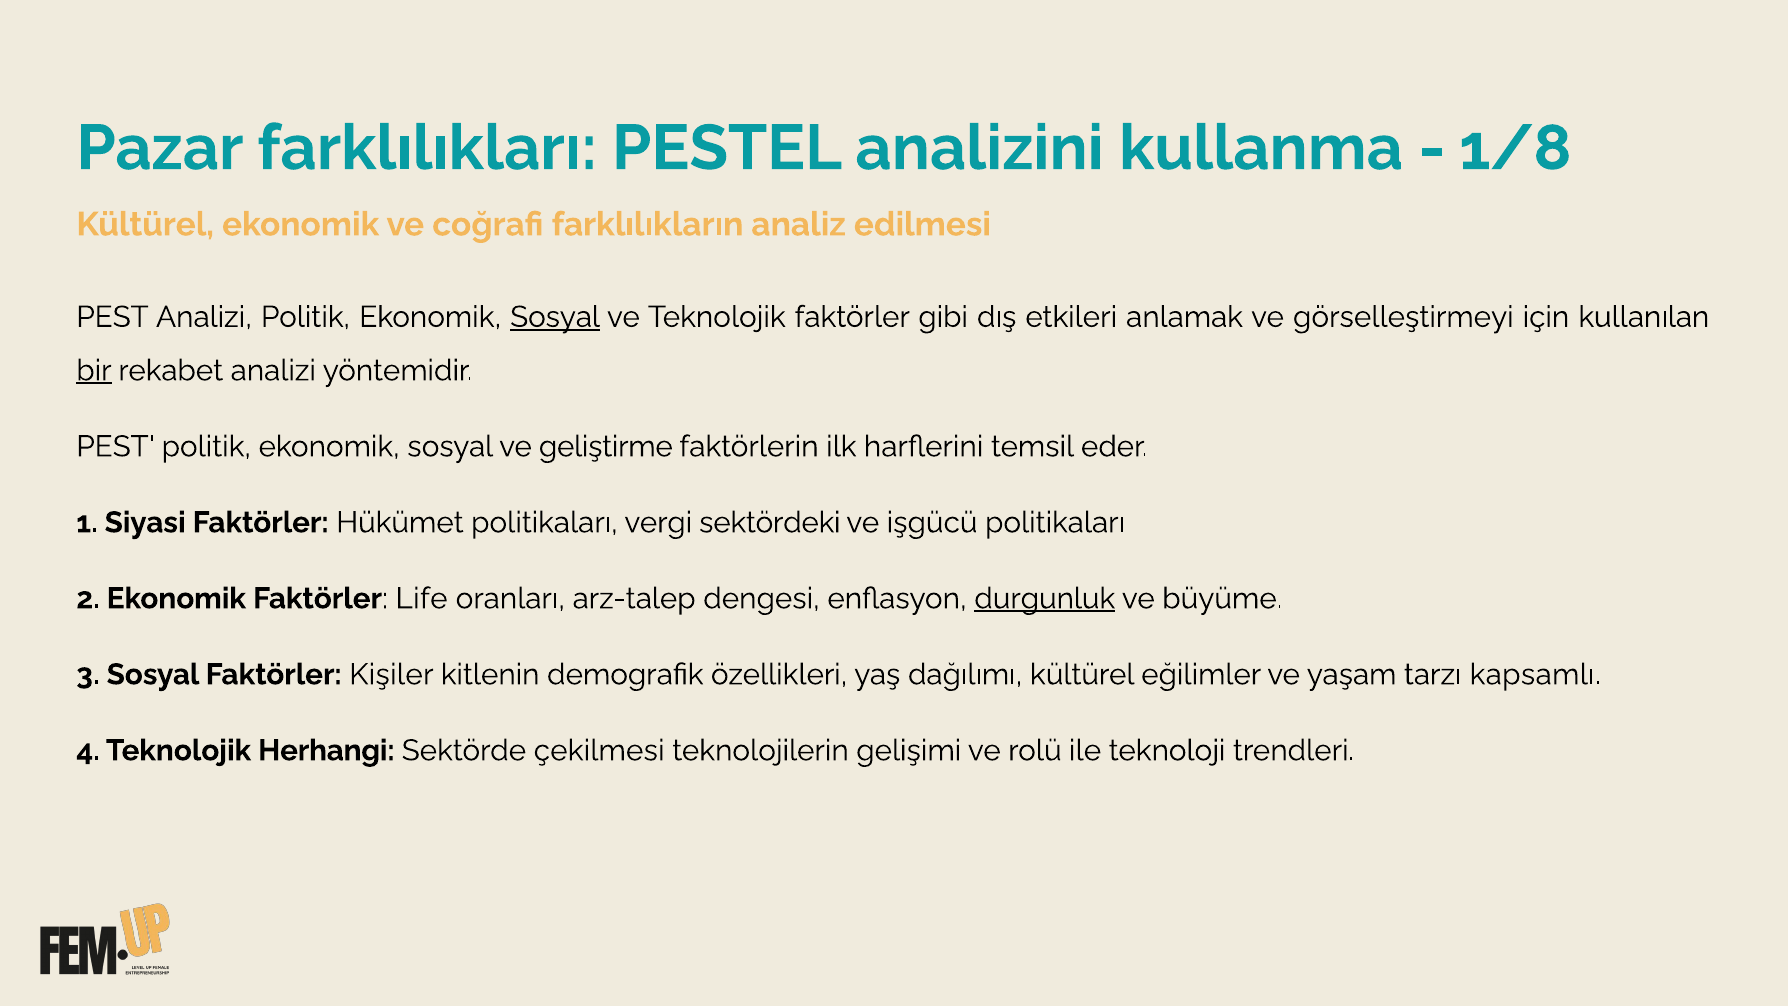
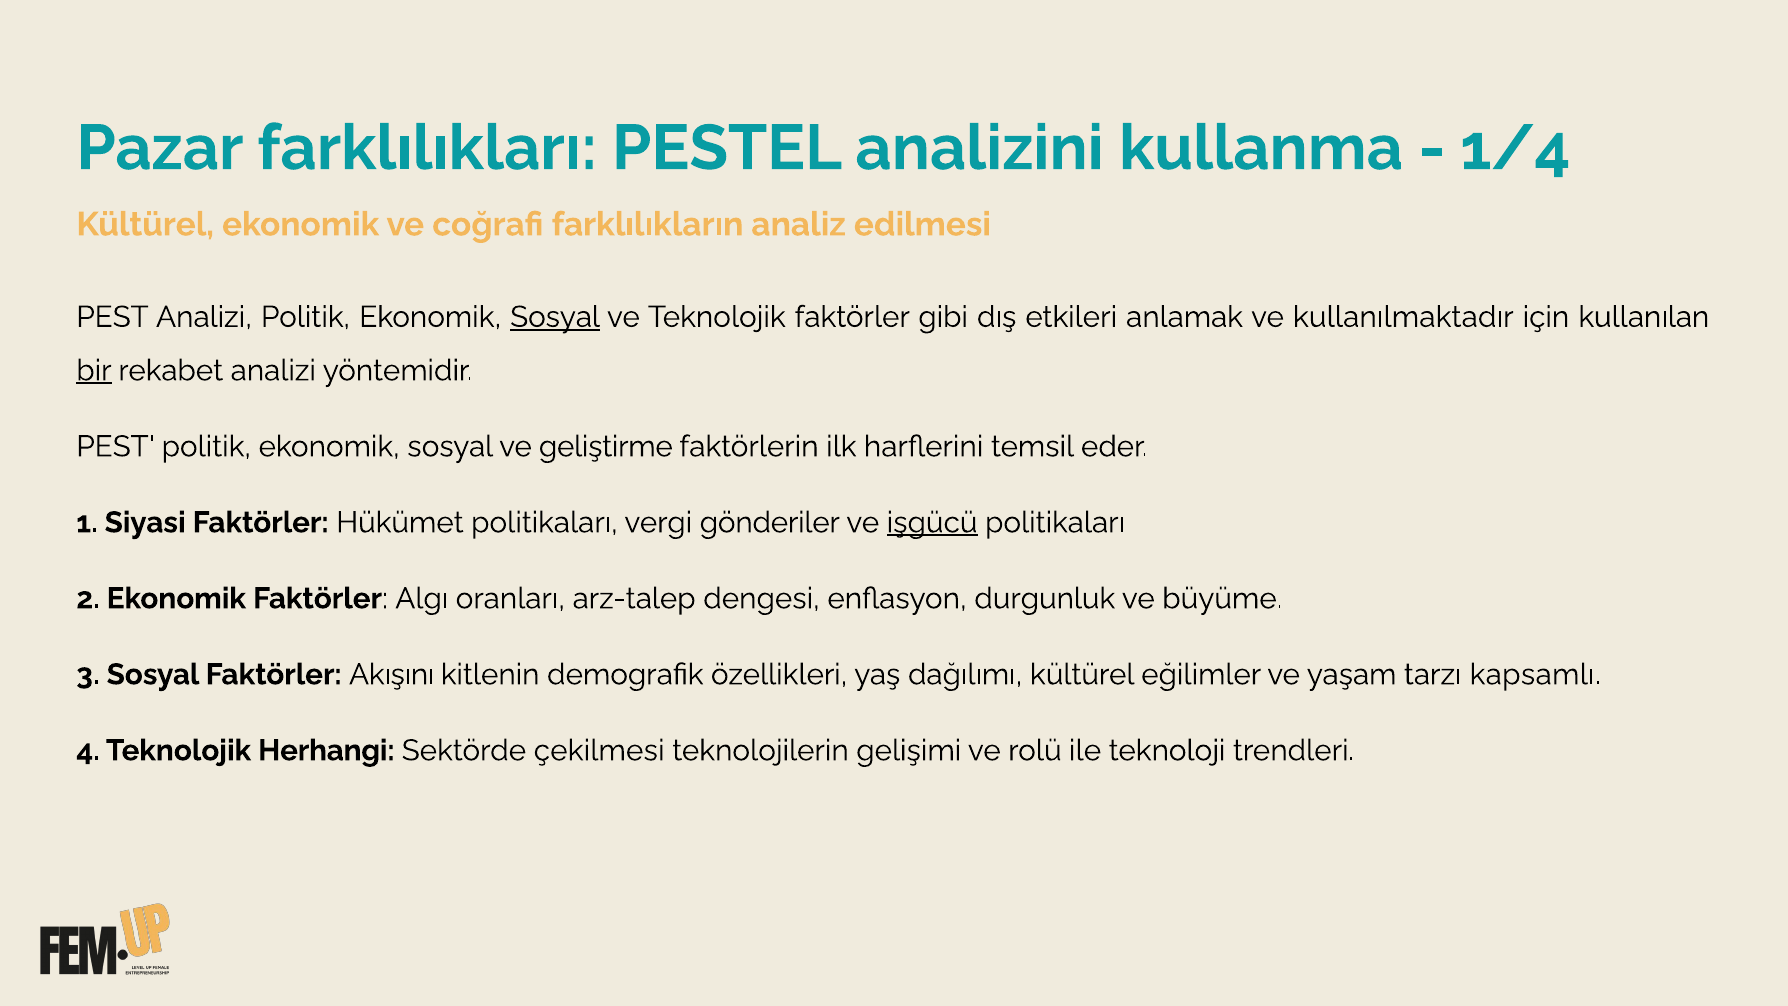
1/8: 1/8 -> 1/4 (1515, 148)
görselleştirmeyi: görselleştirmeyi -> kullanılmaktadır (1403, 317)
sektördeki: sektördeki -> gönderiler (770, 522)
işgücü underline: none -> present (932, 522)
Life: Life -> Algı (422, 598)
durgunluk underline: present -> none (1045, 598)
Kişiler: Kişiler -> Akışını (392, 674)
